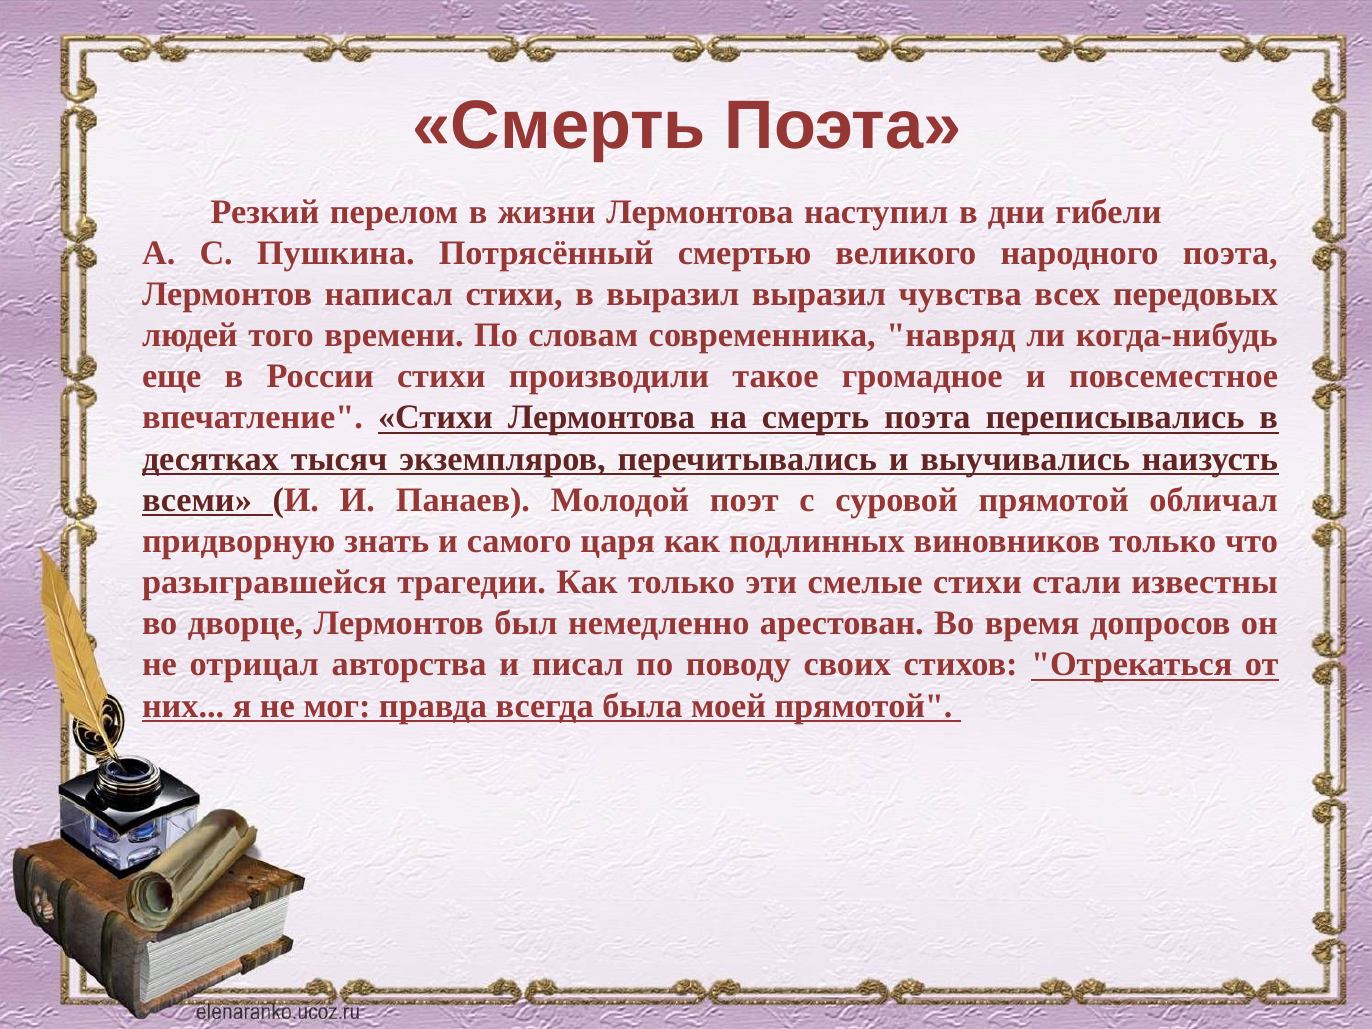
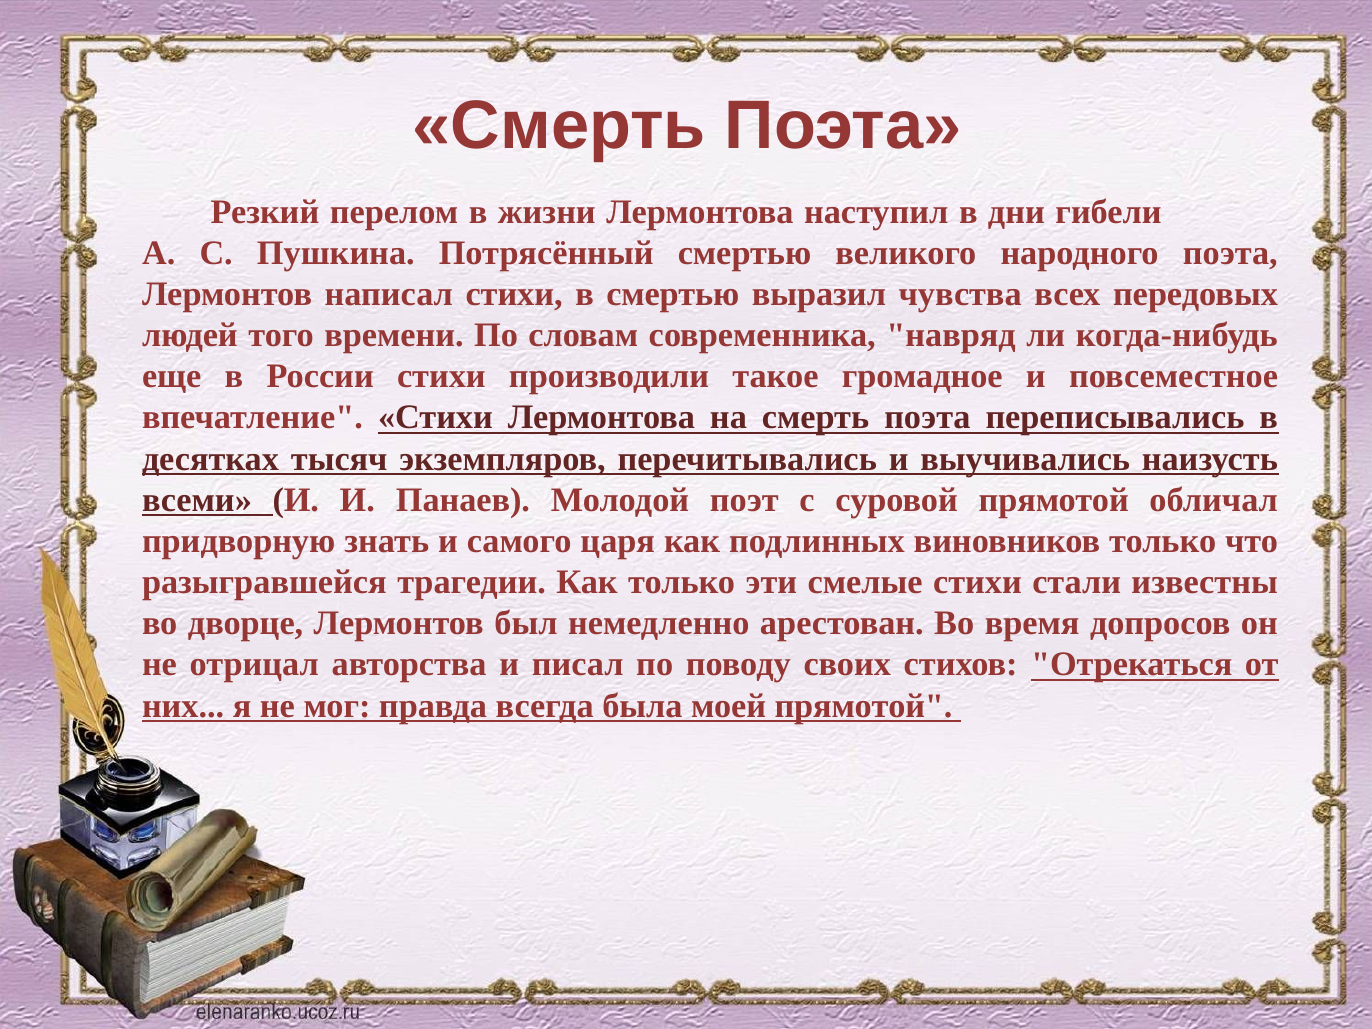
в выразил: выразил -> смертью (673, 294)
